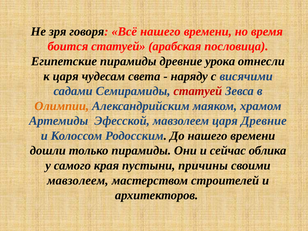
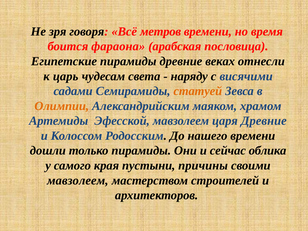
Всё нашего: нашего -> метров (161, 32)
боится статуей: статуей -> фараона (118, 46)
урока: урока -> веках (220, 61)
к царя: царя -> царь (66, 76)
статуей colour: red -> orange (198, 91)
